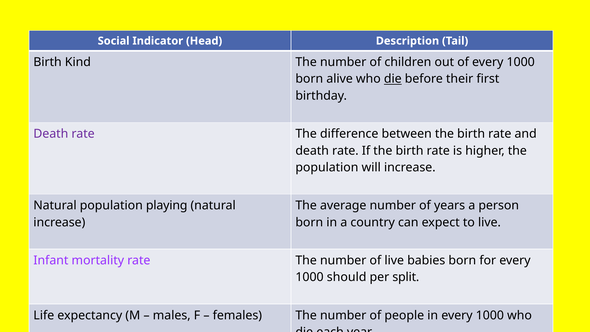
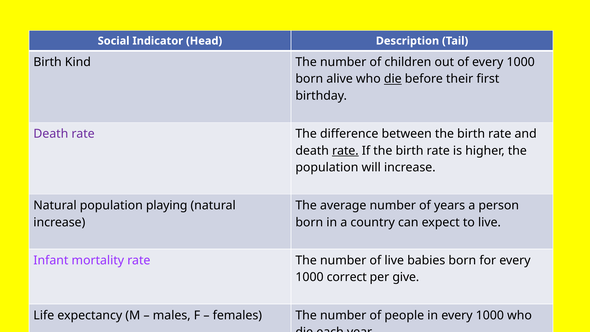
rate underline: none -> present (345, 151)
should: should -> correct (347, 277)
split: split -> give (406, 277)
